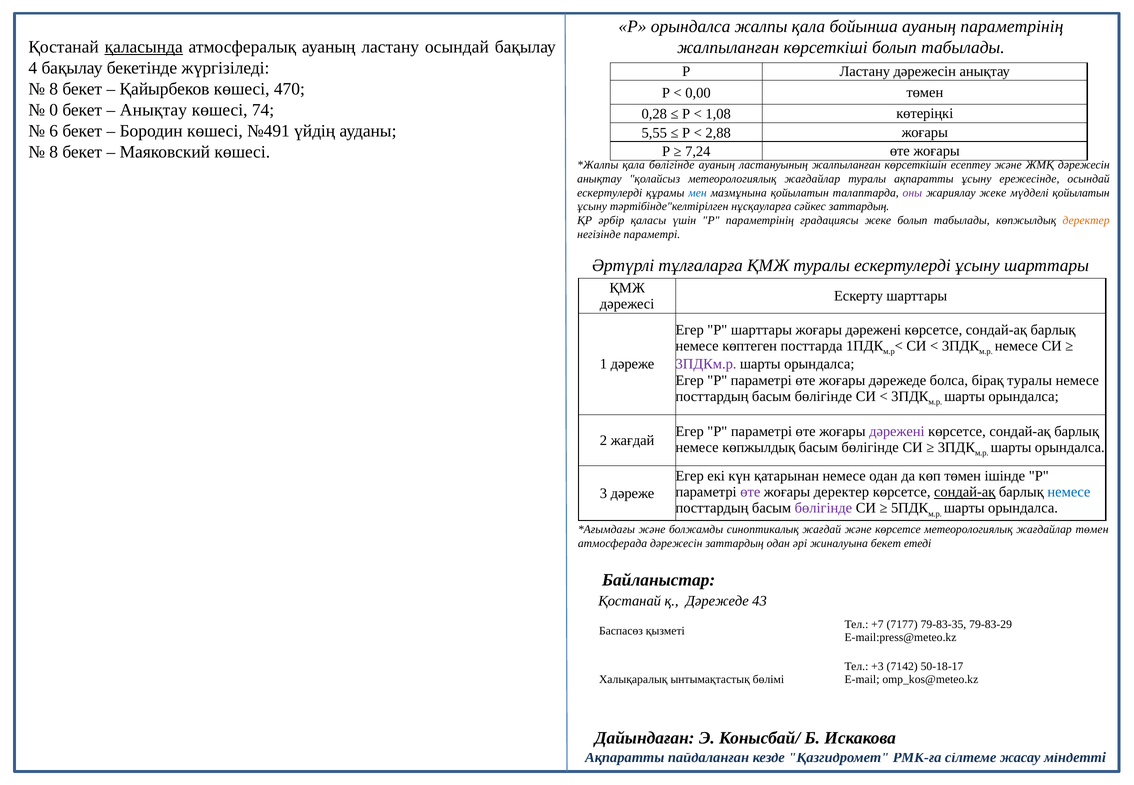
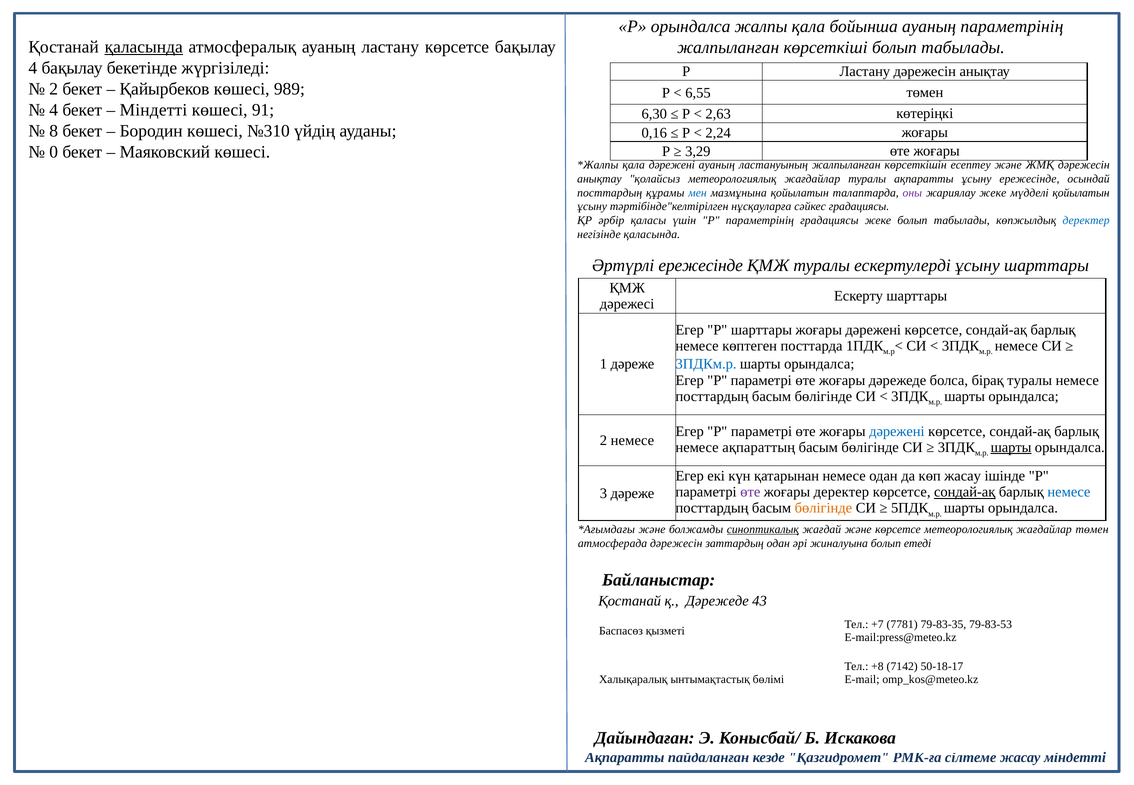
ластану осындай: осындай -> көрсетсе (457, 47)
8: 8 -> 2 (54, 89)
470: 470 -> 989 (289, 89)
0,00: 0,00 -> 6,55 (698, 93)
0: 0 -> 4 (54, 110)
Анықтау: Анықтау -> Міндетті (153, 110)
74: 74 -> 91 (263, 110)
0,28: 0,28 -> 6,30 (654, 114)
1,08: 1,08 -> 2,63 (718, 114)
6: 6 -> 8 (54, 131)
№491: №491 -> №310 (268, 131)
5,55: 5,55 -> 0,16 (654, 133)
2,88: 2,88 -> 2,24 (718, 133)
8: 8 -> 0 (54, 152)
7,24: 7,24 -> 3,29 (698, 152)
қала бөлігінде: бөлігінде -> дәрежені (672, 165)
ескертулерді: ескертулерді -> посттардың (610, 193)
сәйкес заттардың: заттардың -> градациясы (859, 207)
деректер colour: orange -> blue (1086, 221)
негізінде параметрі: параметрі -> қаласында (652, 235)
Әртүрлі тұлғаларға: тұлғаларға -> ережесінде (701, 265)
3ПДКм.р colour: purple -> blue (706, 364)
дәрежені colour: purple -> blue (897, 431)
2 жағдай: жағдай -> немесе (632, 440)
немесе көпжылдық: көпжылдық -> ақпараттың (759, 447)
шарты underline: none -> present (1011, 447)
көп төмен: төмен -> жасау (963, 476)
бөлігінде colour: purple -> orange (823, 508)
синоптикалық underline: none -> present (763, 529)
жиналуына бекет: бекет -> болып (886, 543)
7177: 7177 -> 7781 (902, 624)
79-83-29: 79-83-29 -> 79-83-53 (991, 624)
+3: +3 -> +8 (877, 667)
